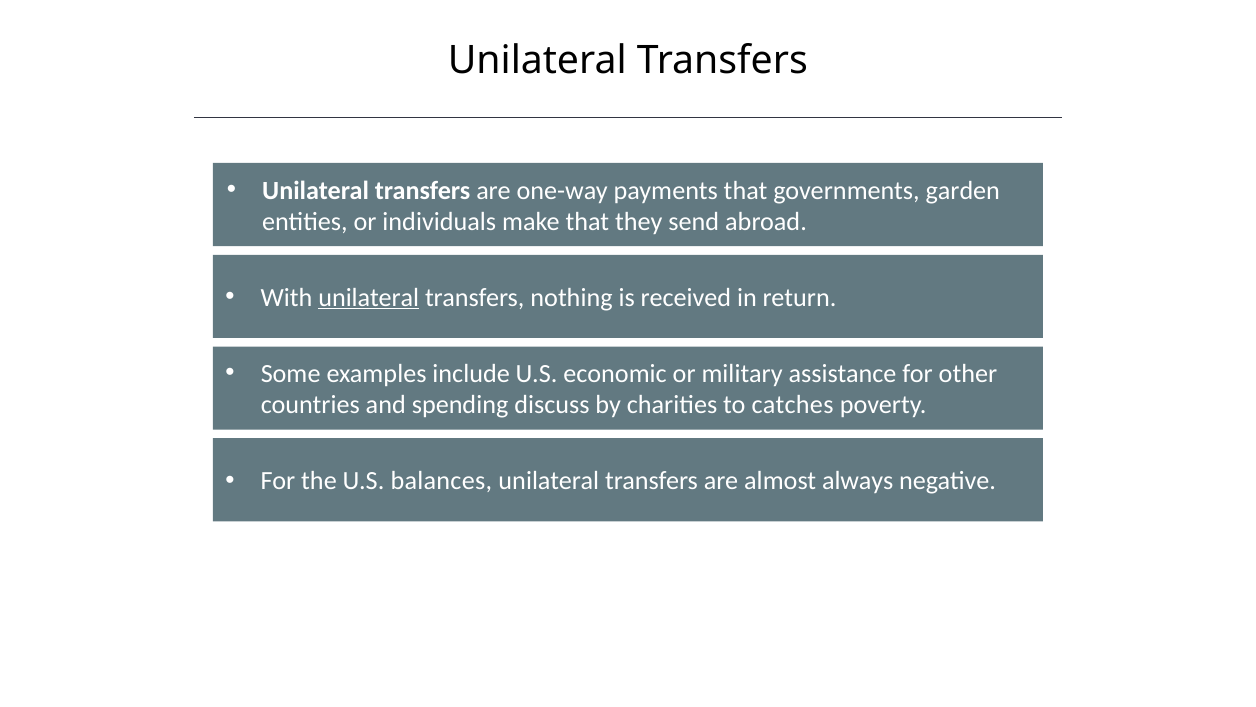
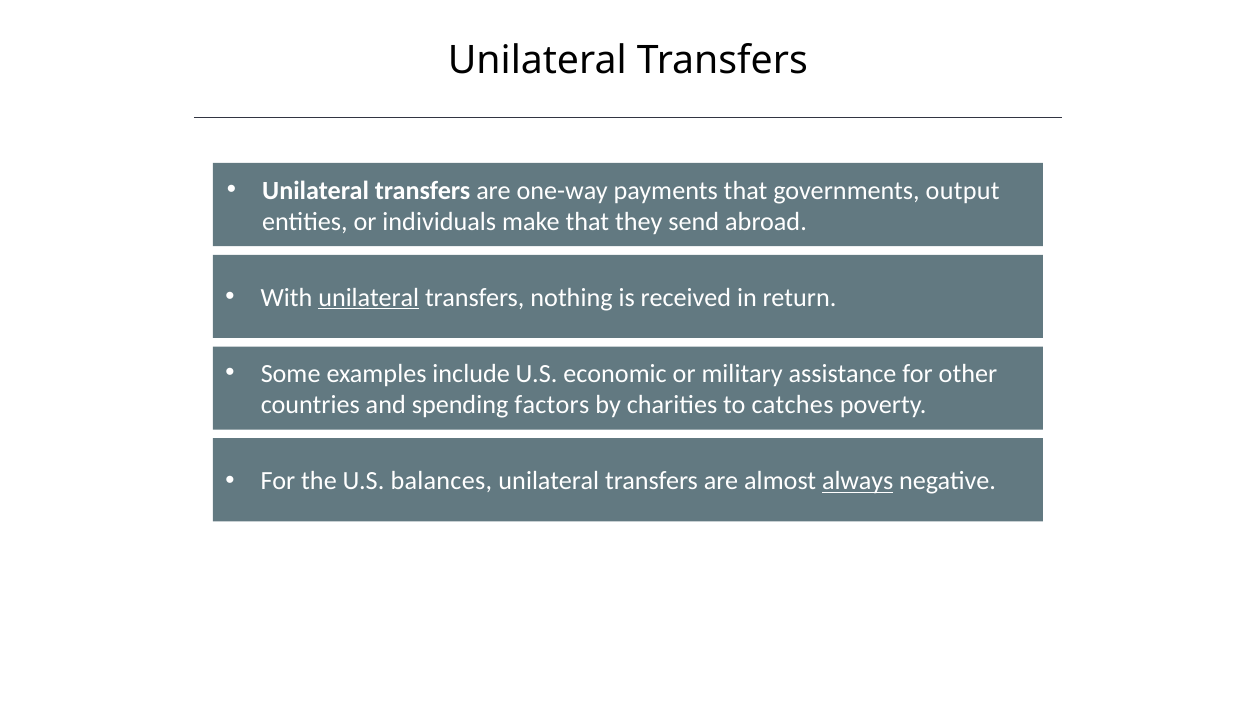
garden: garden -> output (963, 190)
discuss: discuss -> factors (552, 405)
always underline: none -> present (858, 481)
